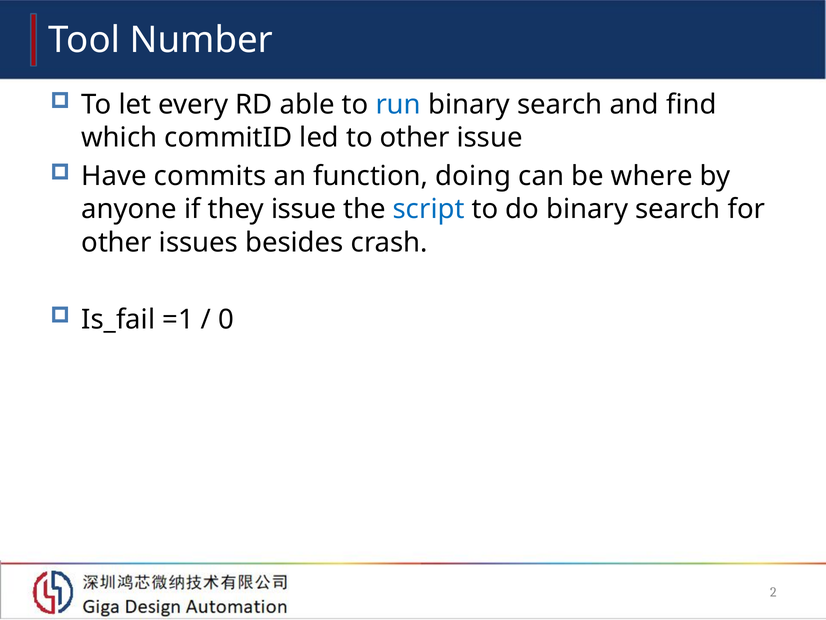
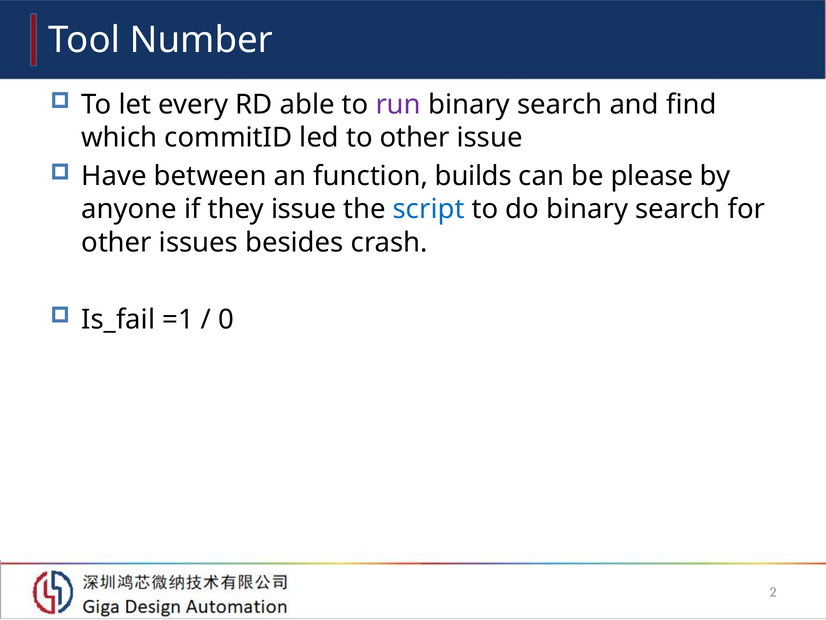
run colour: blue -> purple (398, 105)
commits: commits -> between (210, 176)
doing: doing -> builds (473, 176)
where: where -> please (652, 176)
